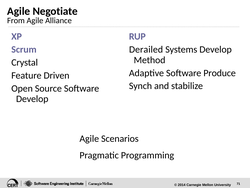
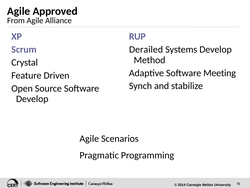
Negotiate: Negotiate -> Approved (55, 11)
Produce: Produce -> Meeting (220, 73)
